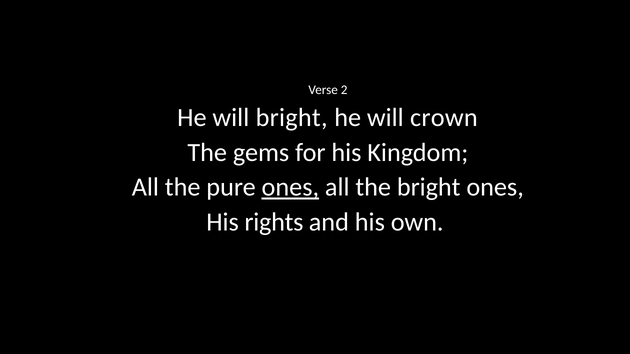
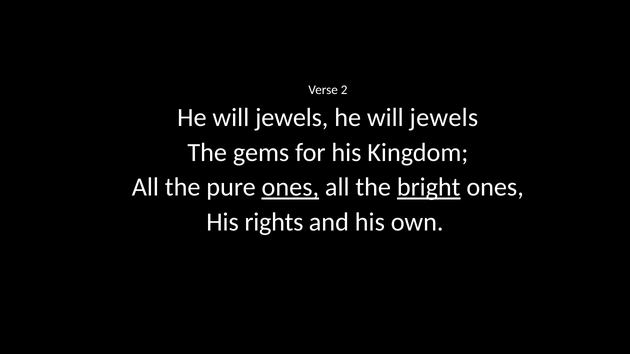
bright: bright -> jewels (292, 118)
crown: crown -> jewels (444, 118)
bright underline: none -> present (429, 187)
